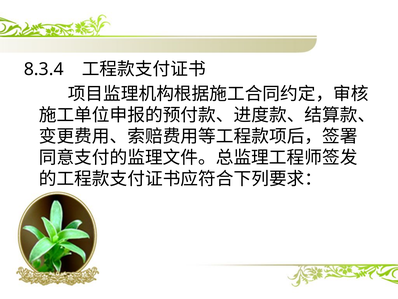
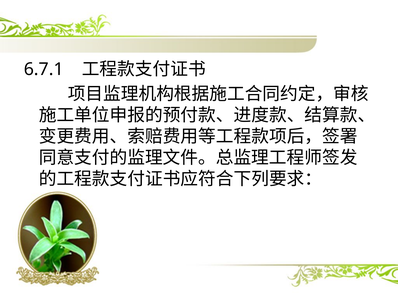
8.3.4: 8.3.4 -> 6.7.1 (44, 69)
